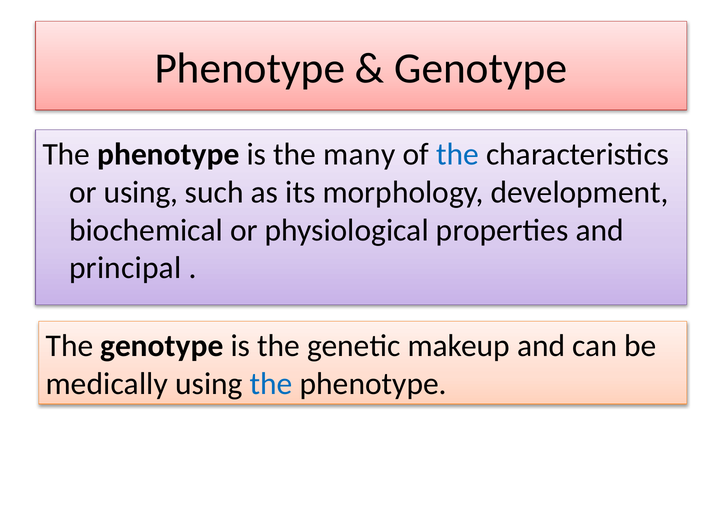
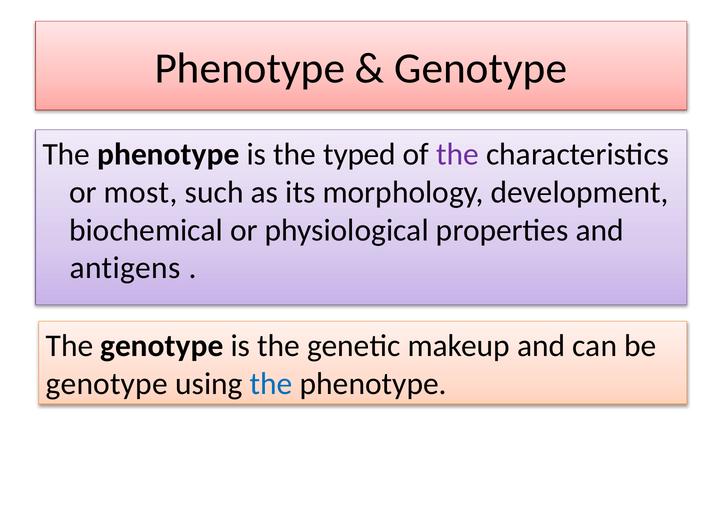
many: many -> typed (360, 154)
the colour: blue -> purple (458, 154)
or using: using -> most (141, 192)
principal: principal -> antigens (125, 268)
medically: medically -> genotype (107, 384)
